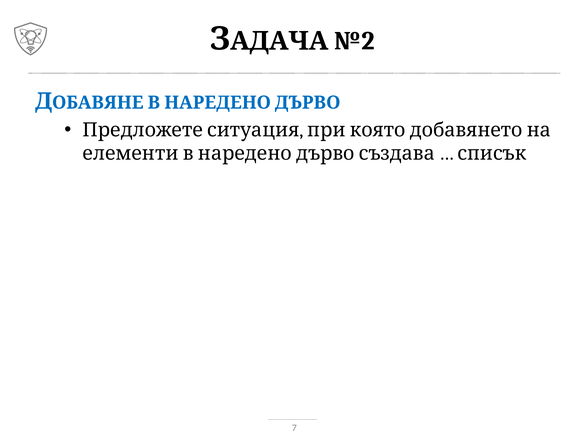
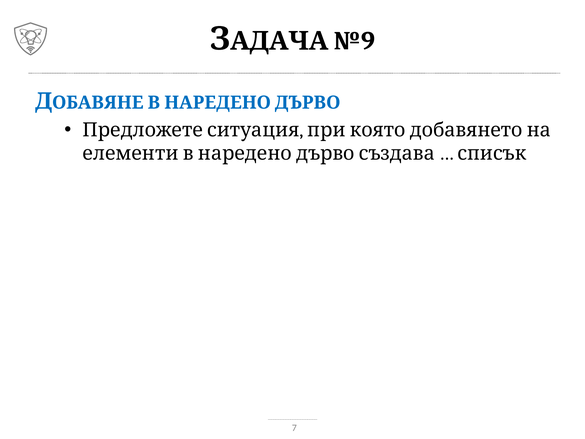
№2: №2 -> №9 (354, 41)
